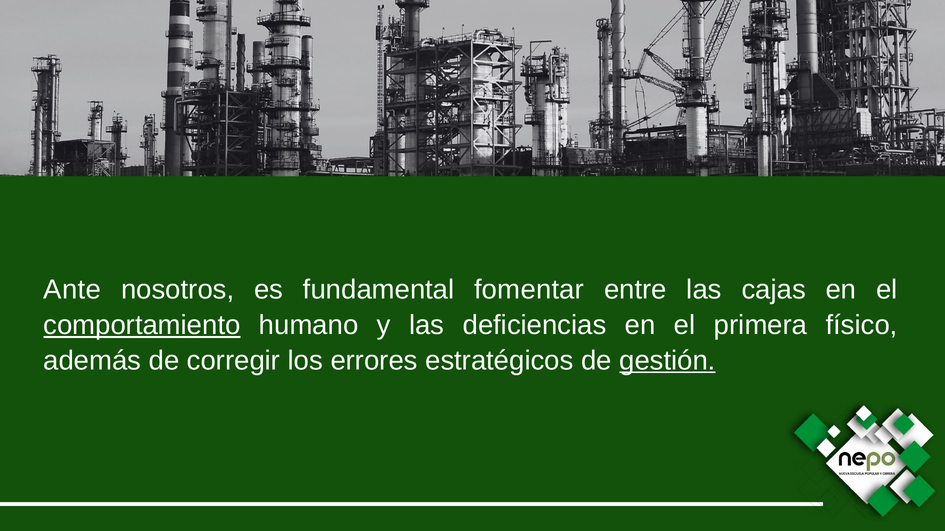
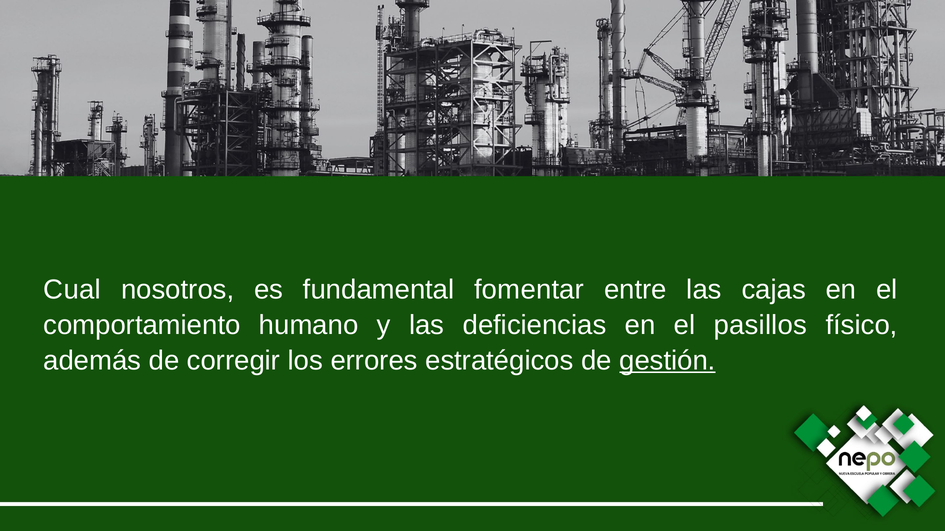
Ante: Ante -> Cual (72, 290)
comportamiento underline: present -> none (142, 325)
primera: primera -> pasillos (760, 325)
